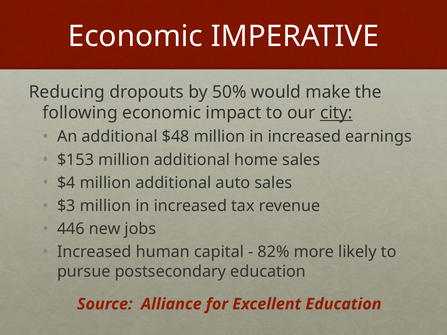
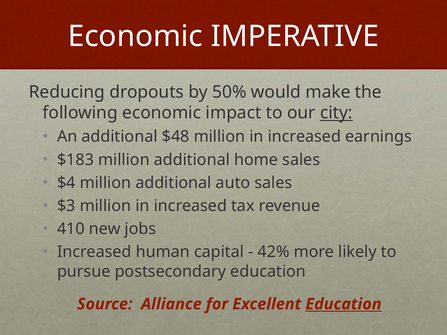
$153: $153 -> $183 (76, 160)
446: 446 -> 410 (71, 229)
82%: 82% -> 42% (274, 252)
Education underline: none -> present (343, 304)
